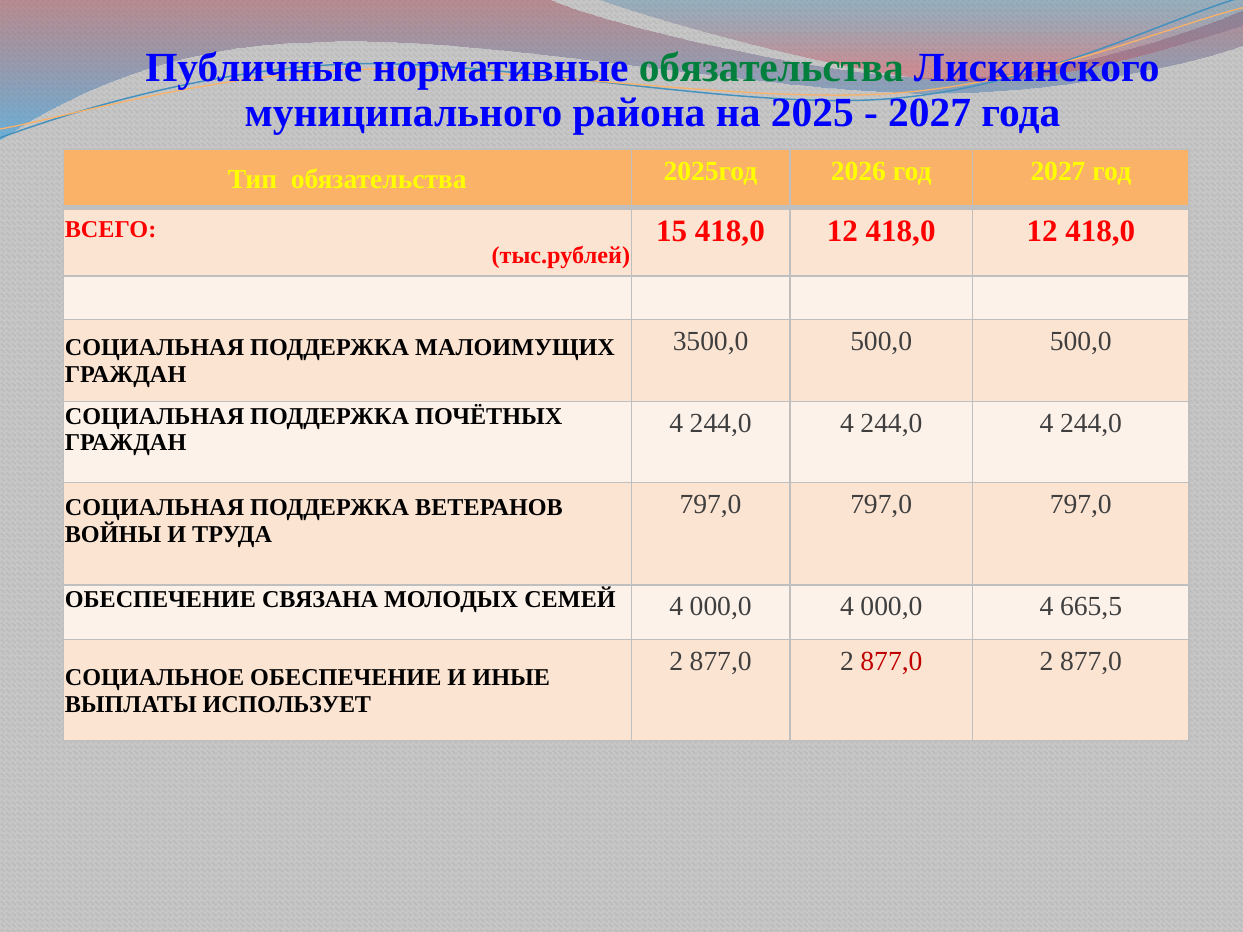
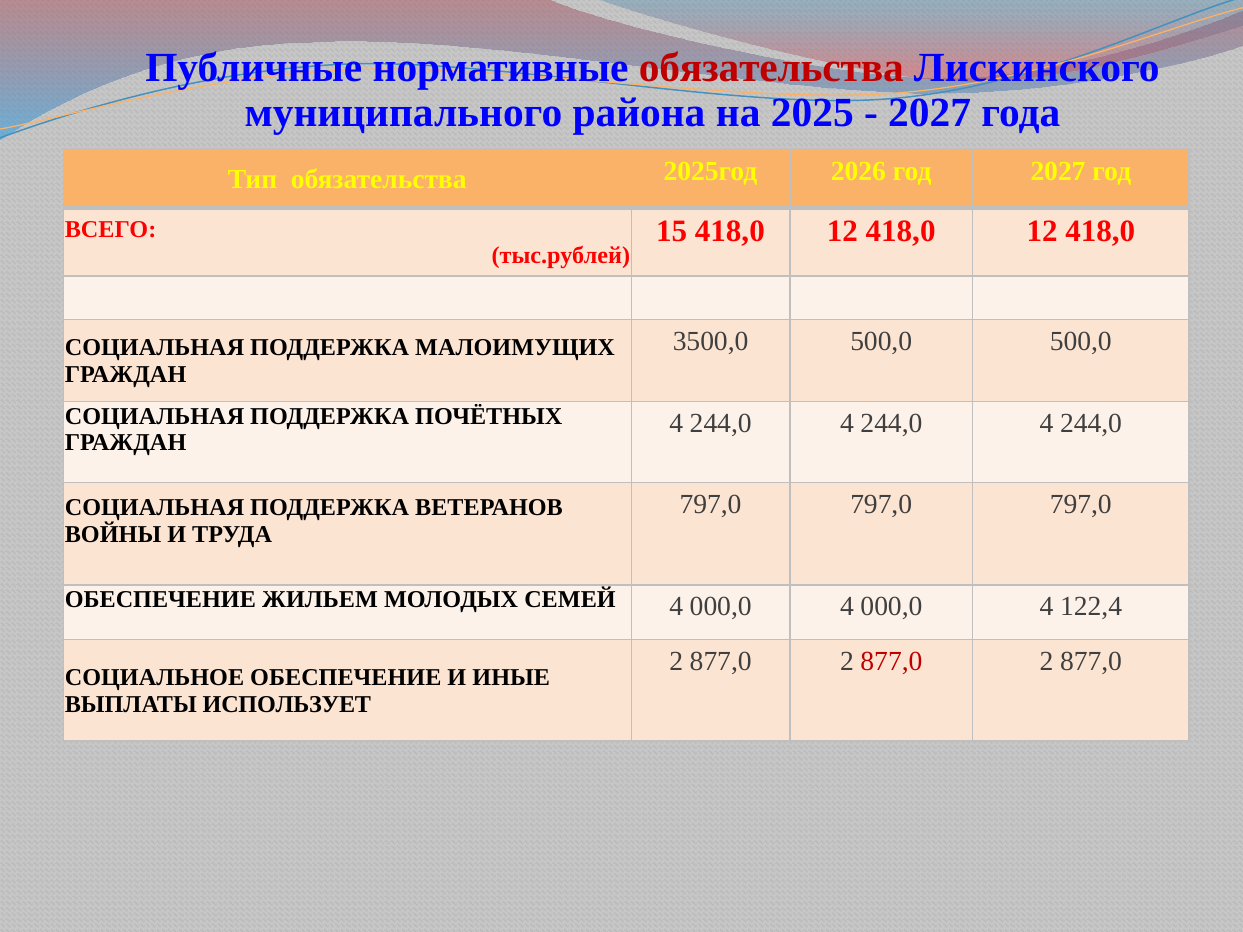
обязательства colour: green -> red (771, 68)
СВЯЗАНА: СВЯЗАНА -> ЖИЛЬЕМ (320, 600)
665,5: 665,5 -> 122,4 (1091, 607)
